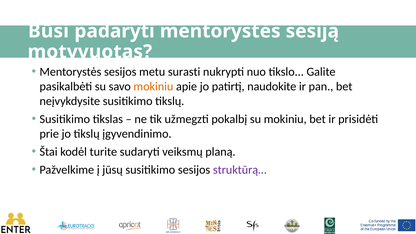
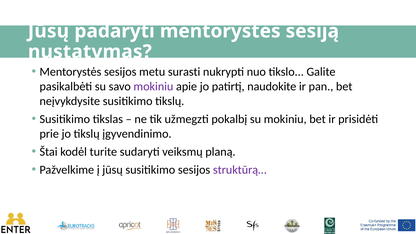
Būsi: Būsi -> Jūsų (48, 31)
motyvuotas: motyvuotas -> nustatymas (90, 52)
mokiniu colour: orange -> purple (153, 87)
